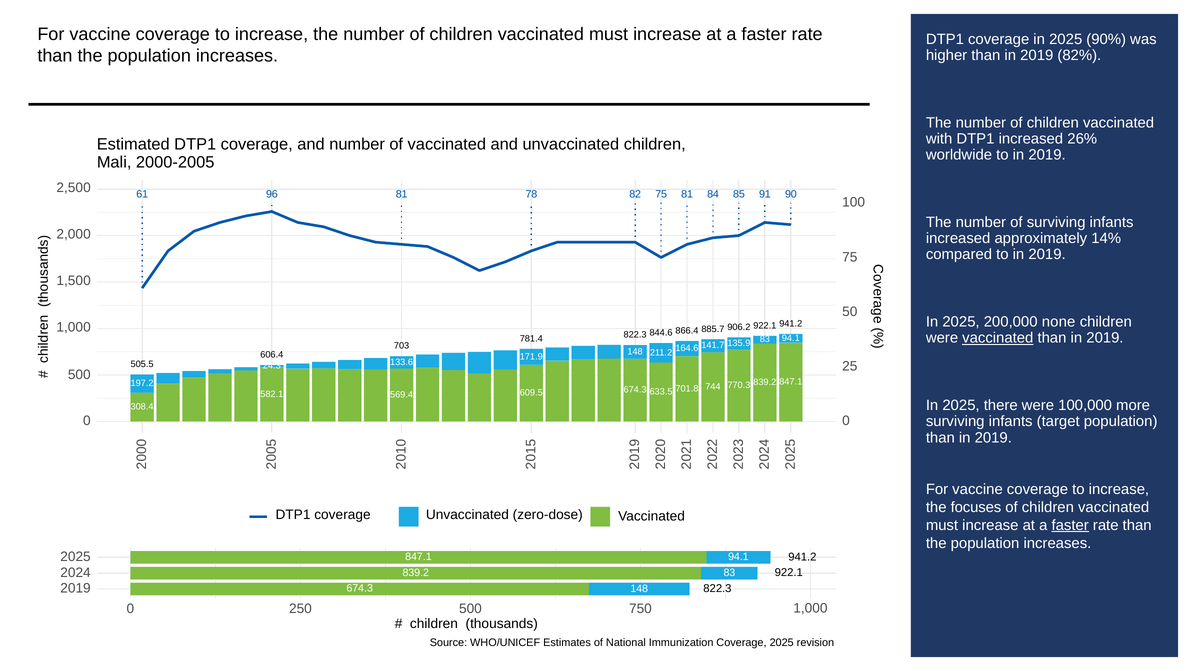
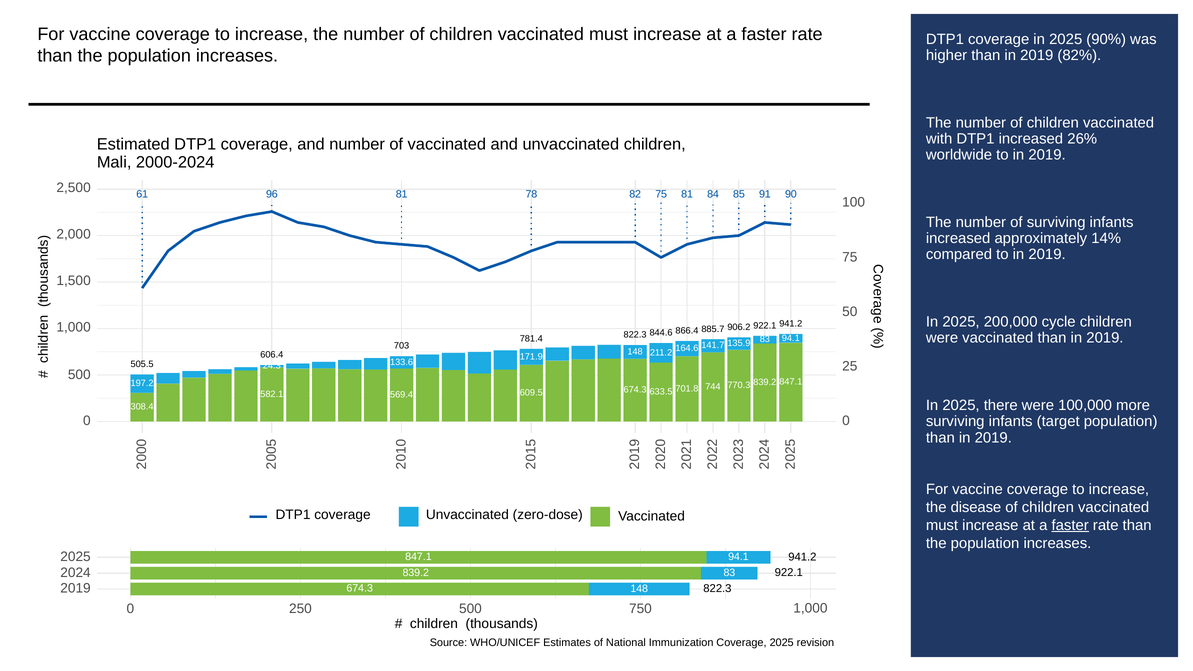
2000-2005: 2000-2005 -> 2000-2024 (175, 163)
none: none -> cycle (1059, 322)
vaccinated underline: present -> none (998, 338)
focuses: focuses -> disease (976, 507)
